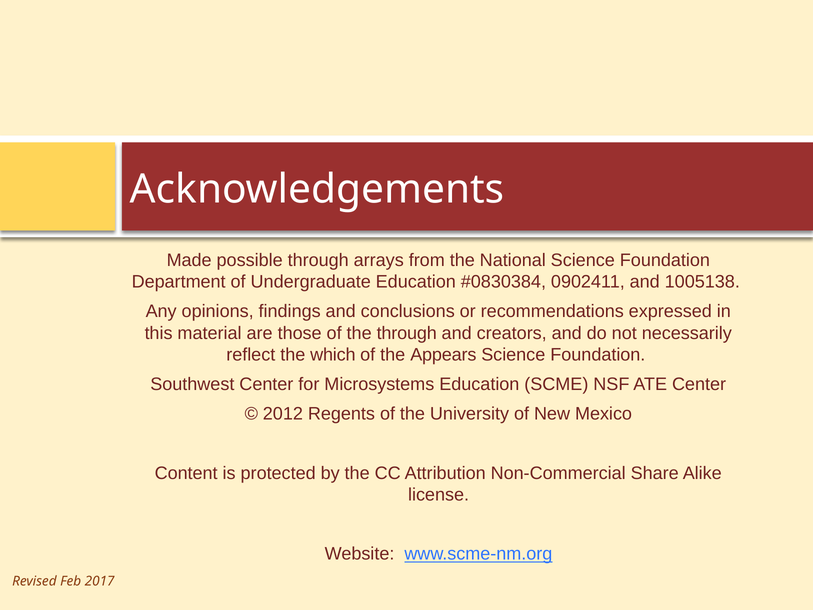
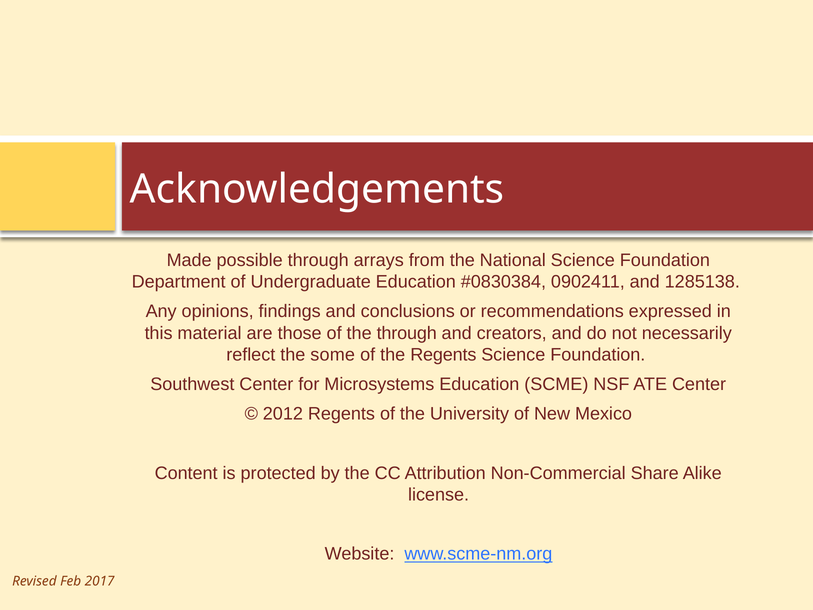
1005138: 1005138 -> 1285138 (702, 282)
which: which -> some (333, 355)
the Appears: Appears -> Regents (443, 355)
